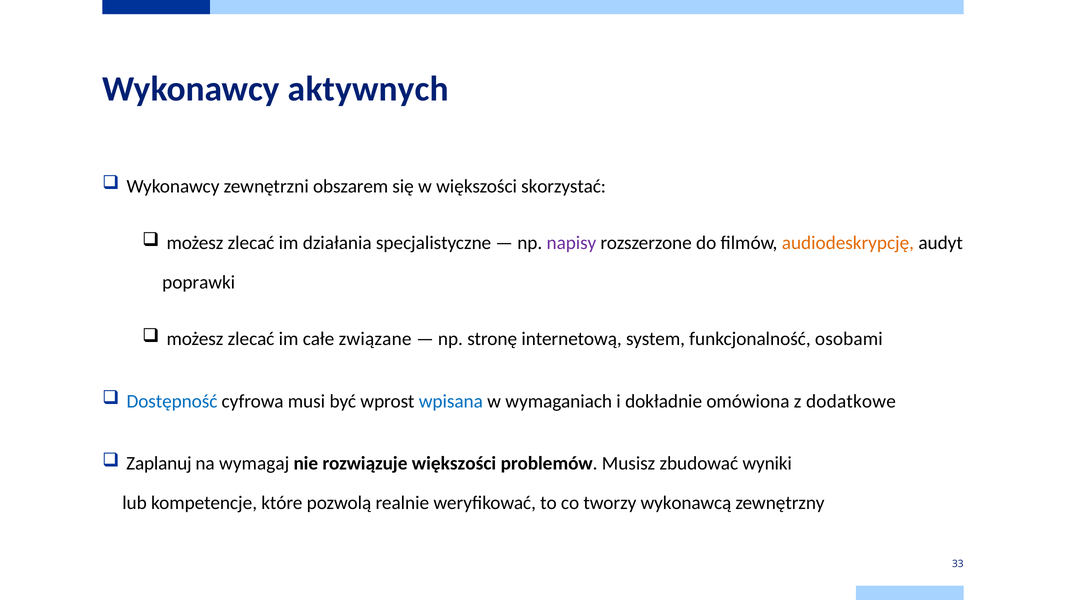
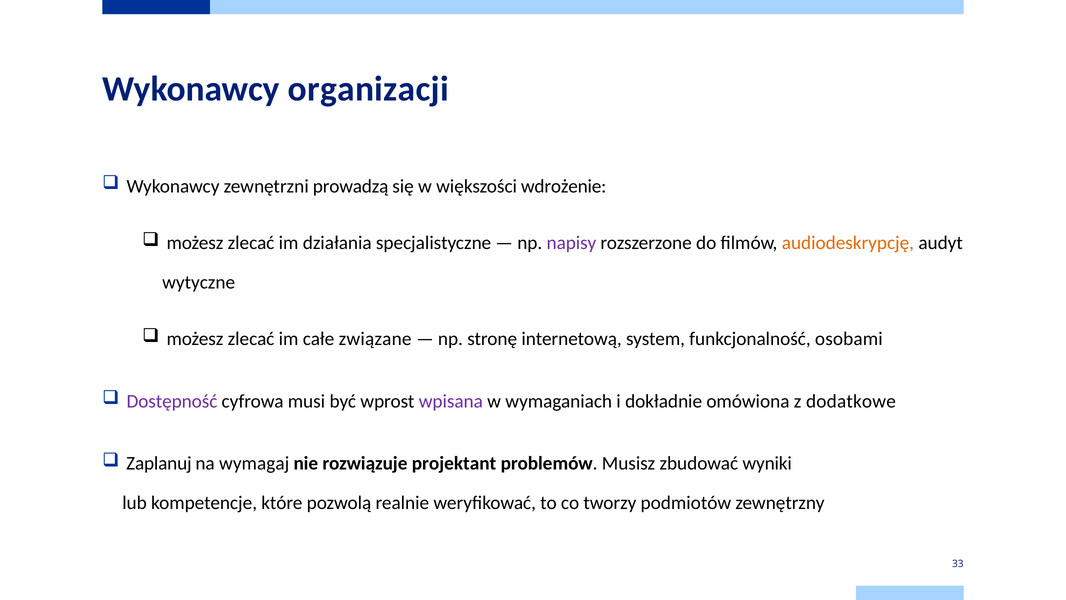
aktywnych: aktywnych -> organizacji (368, 89)
obszarem: obszarem -> prowadzą (351, 186)
skorzystać: skorzystać -> wdrożenie (564, 186)
poprawki: poprawki -> wytyczne (199, 282)
Dostępność colour: blue -> purple (172, 401)
wpisana colour: blue -> purple (451, 401)
rozwiązuje większości: większości -> projektant (454, 463)
wykonawcą: wykonawcą -> podmiotów (686, 502)
